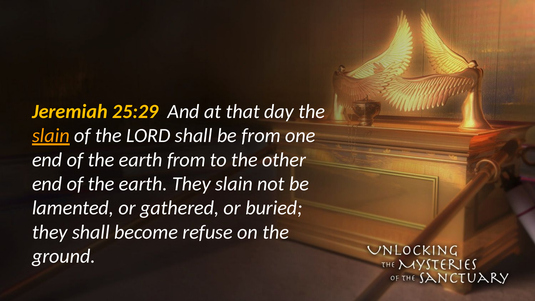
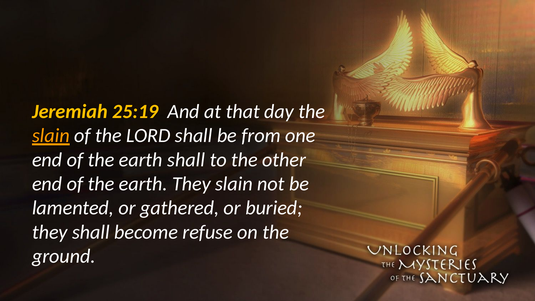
25:29: 25:29 -> 25:19 (135, 112)
earth from: from -> shall (186, 160)
